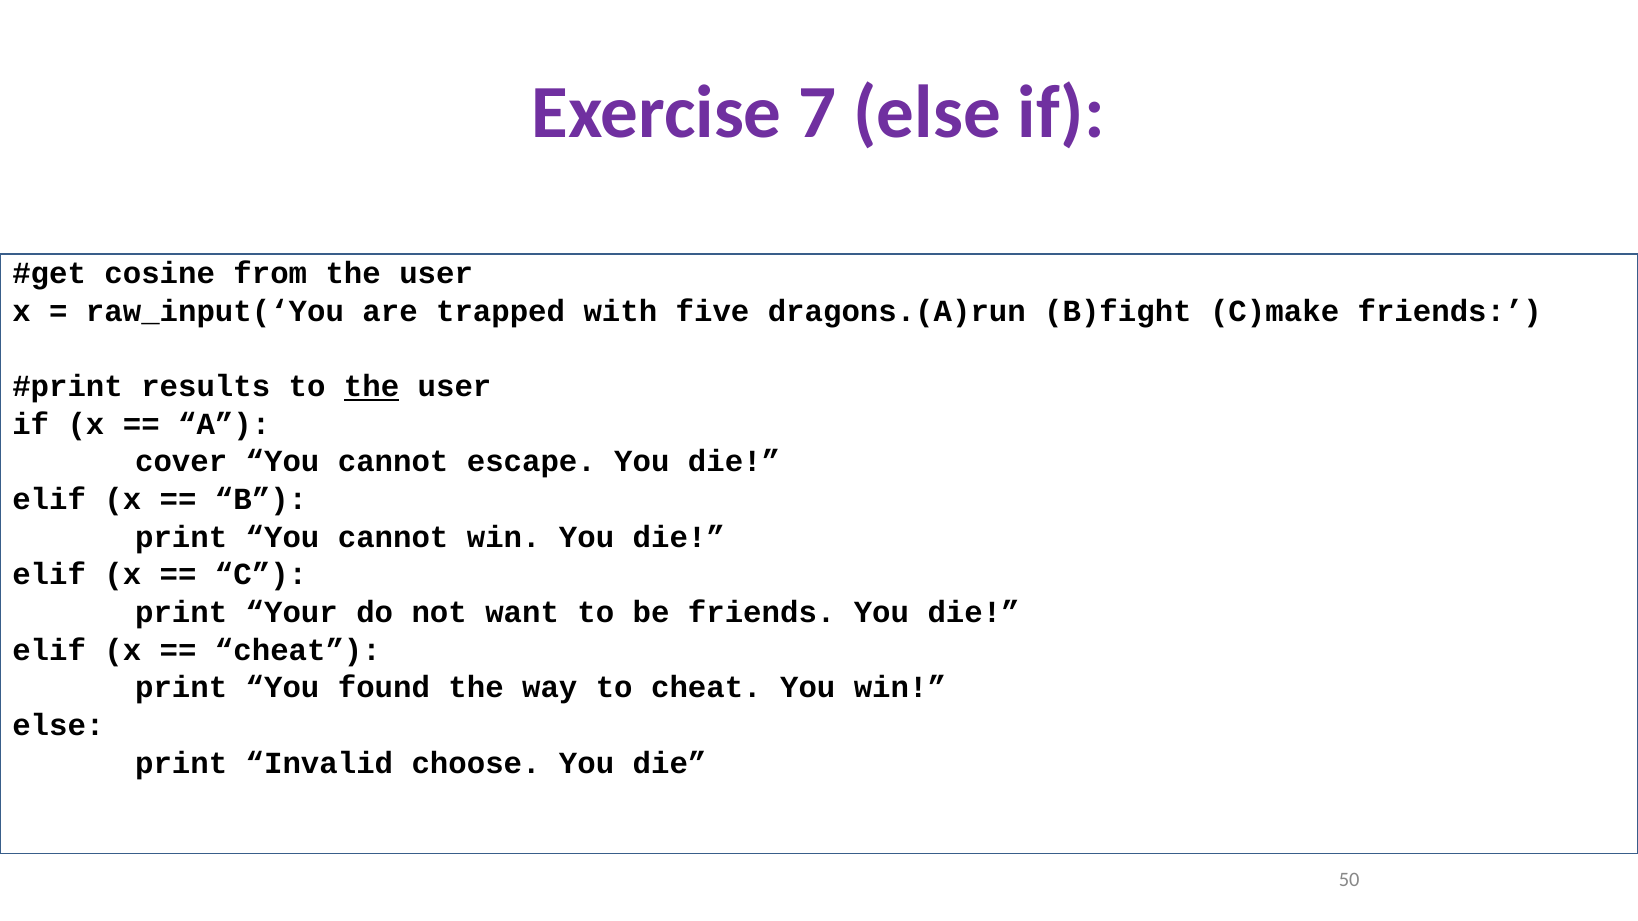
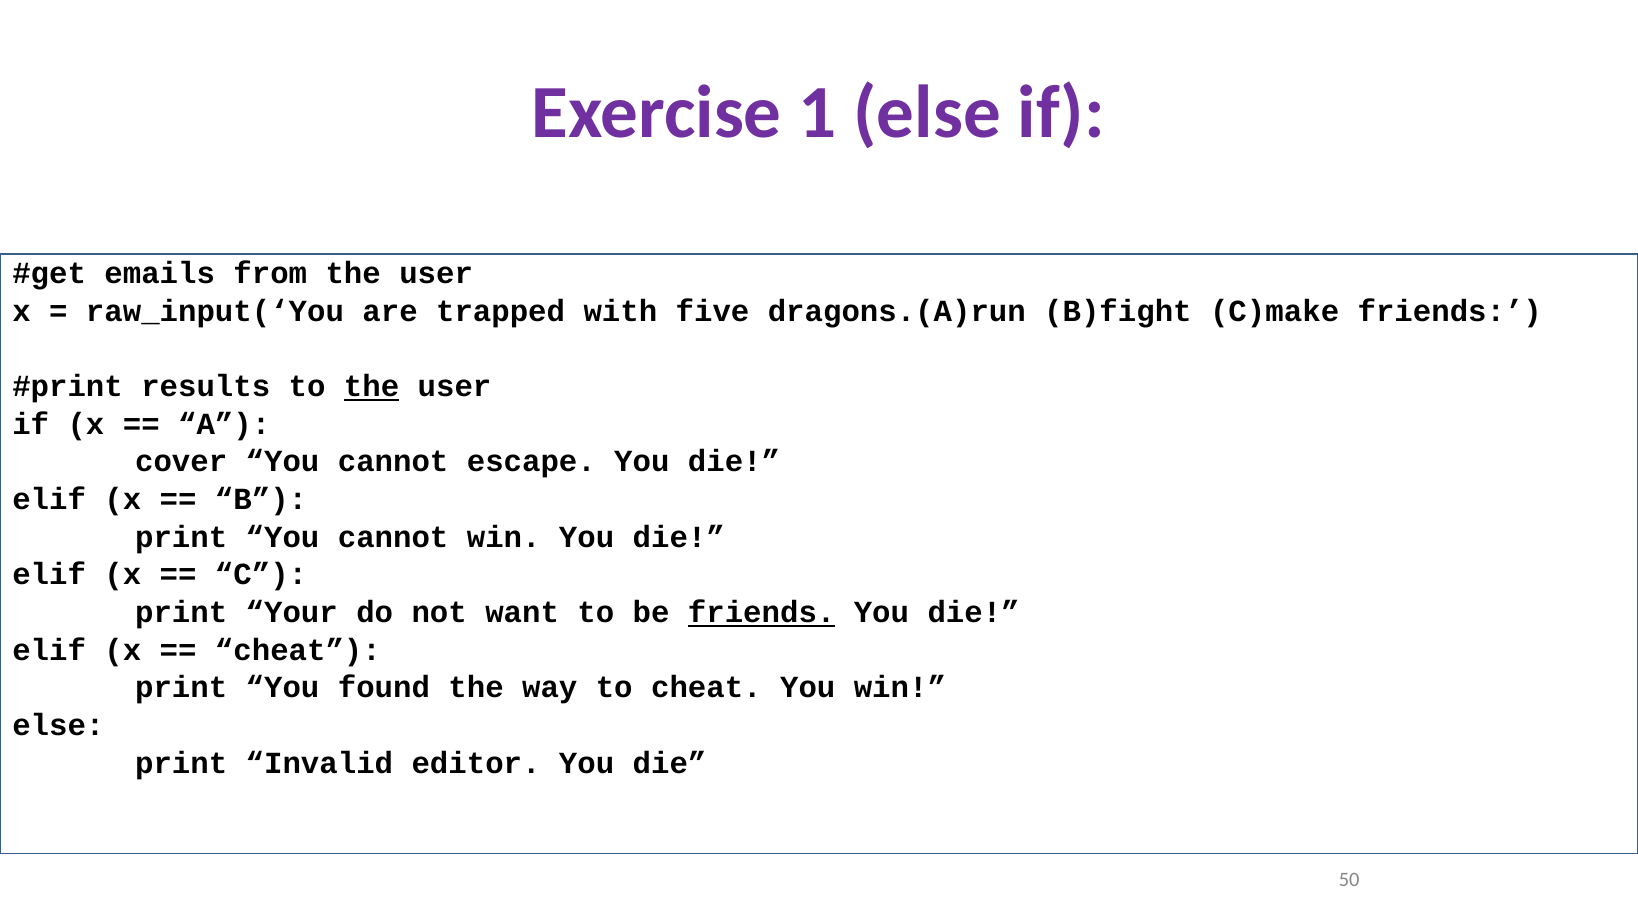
7: 7 -> 1 (818, 113)
cosine: cosine -> emails (160, 274)
friends underline: none -> present (762, 613)
choose: choose -> editor (476, 763)
